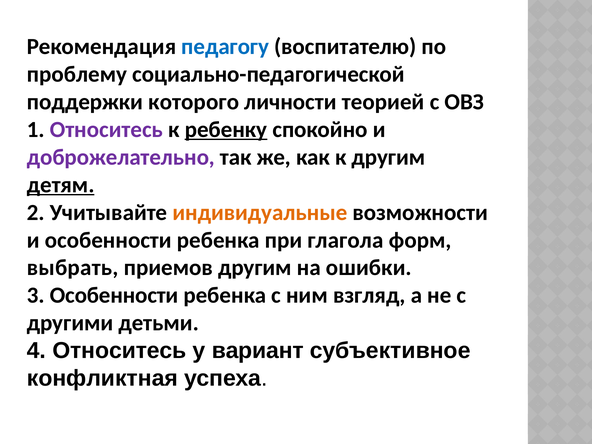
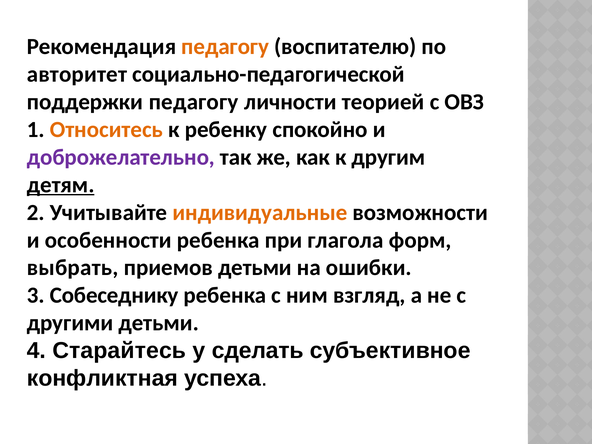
педагогу colour: blue -> orange (225, 47)
проблему: проблему -> авторитет (77, 74)
поддержки которого: которого -> педагогу (194, 102)
Относитесь colour: purple -> orange (106, 130)
ребенку underline: present -> none (226, 130)
приемов другим: другим -> детьми (255, 268)
3 Особенности: Особенности -> Собеседнику (114, 295)
4 Относитесь: Относитесь -> Старайтесь (119, 351)
вариант: вариант -> сделать (258, 351)
